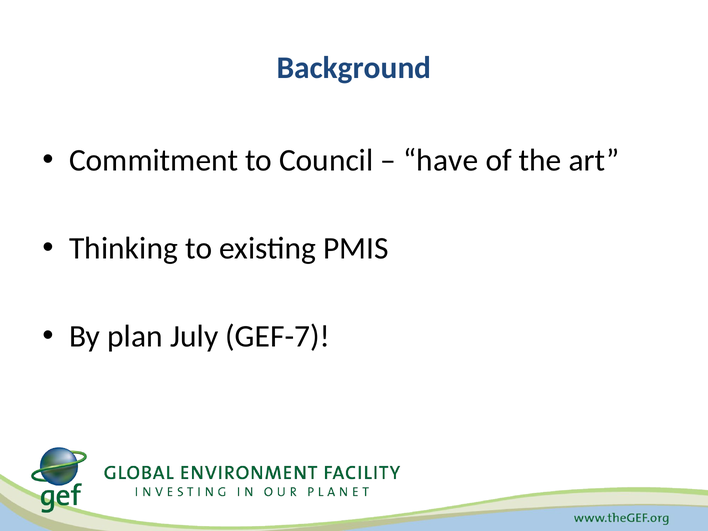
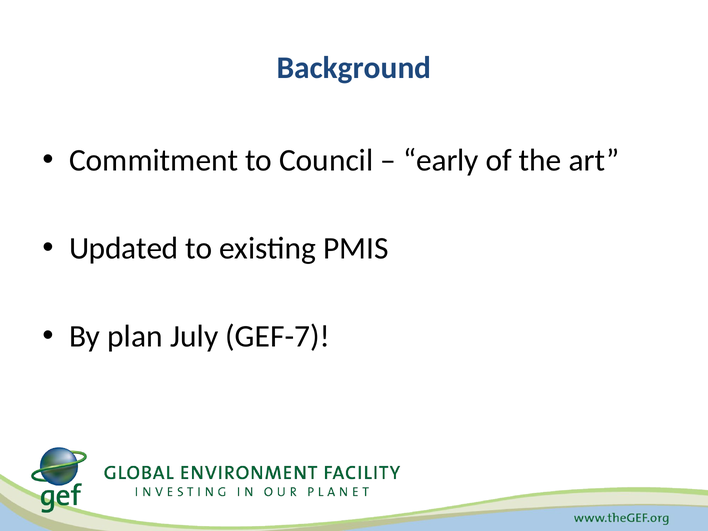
have: have -> early (441, 160)
Thinking: Thinking -> Updated (124, 248)
